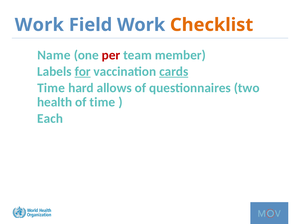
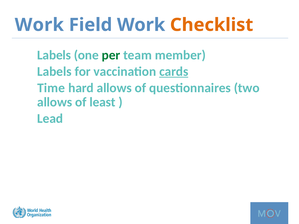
Name: Name -> Labels (54, 55)
per colour: red -> green (111, 55)
for underline: present -> none (83, 72)
health: health -> allows (55, 102)
of time: time -> least (103, 102)
Each: Each -> Lead (50, 119)
